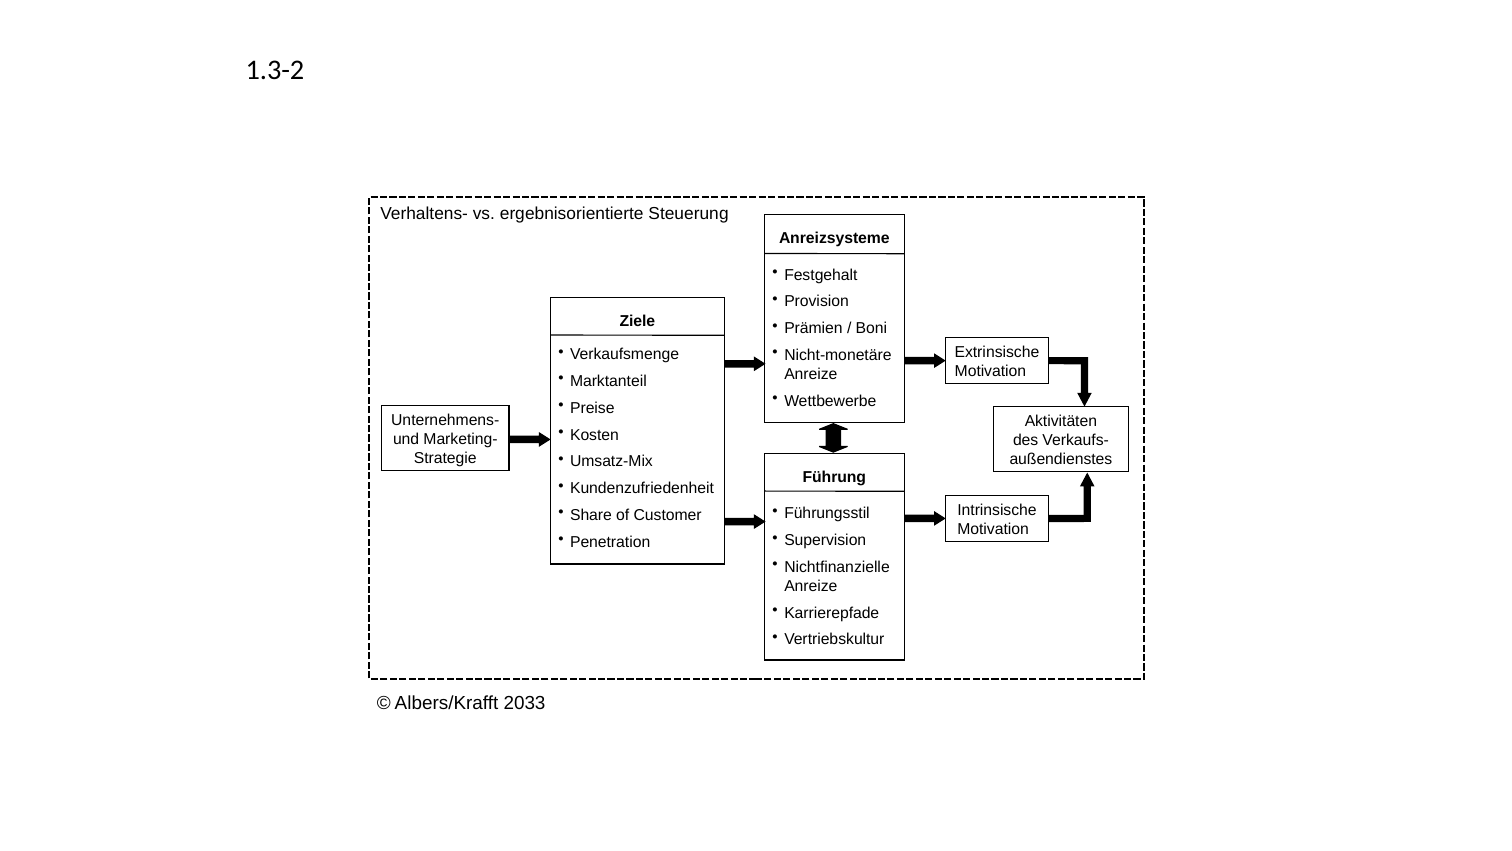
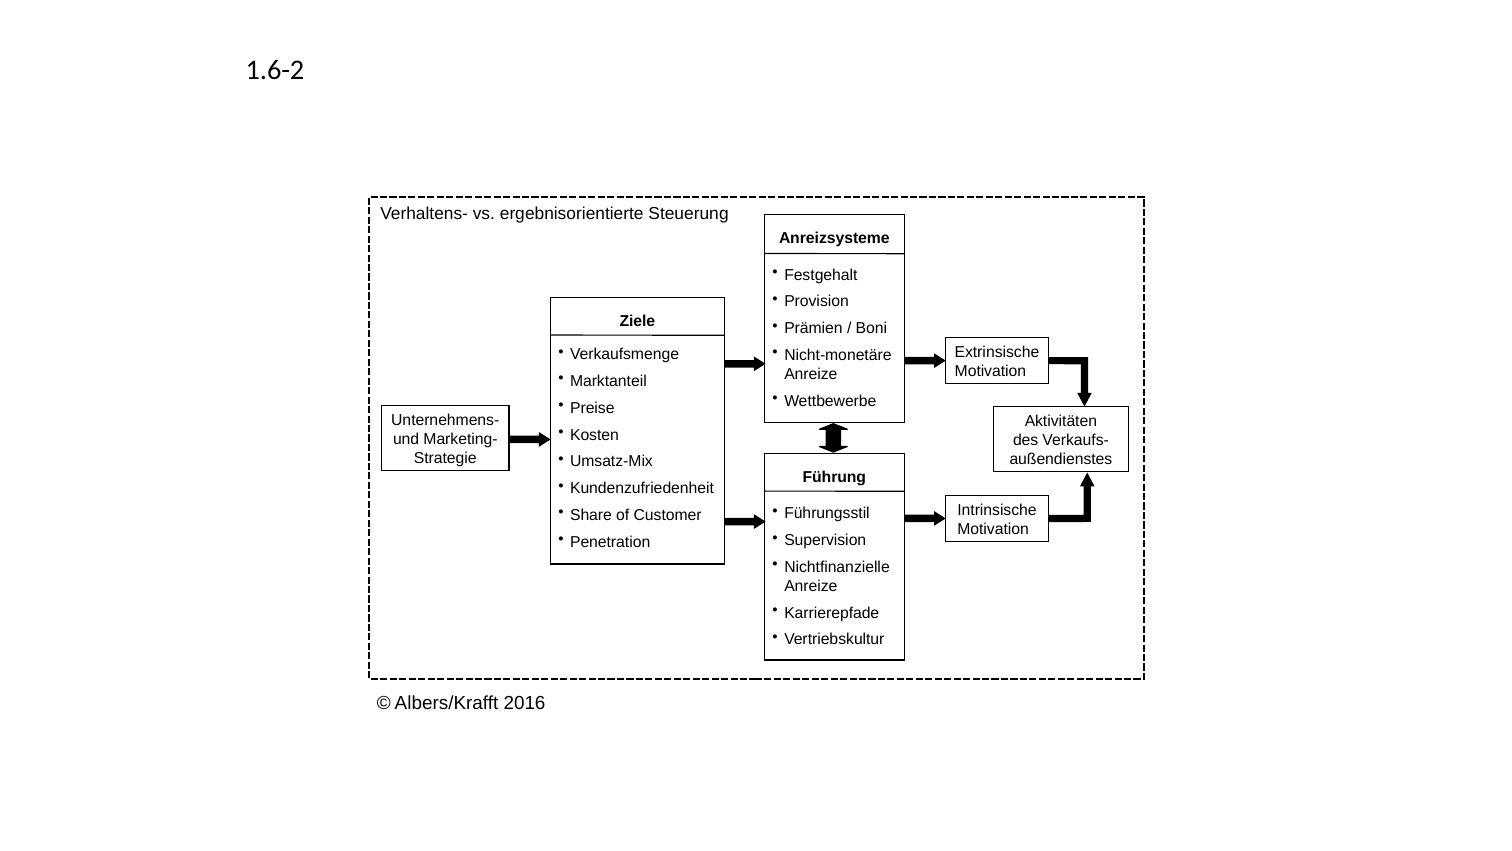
1.3-2: 1.3-2 -> 1.6-2 (275, 70)
2033: 2033 -> 2016 (525, 703)
